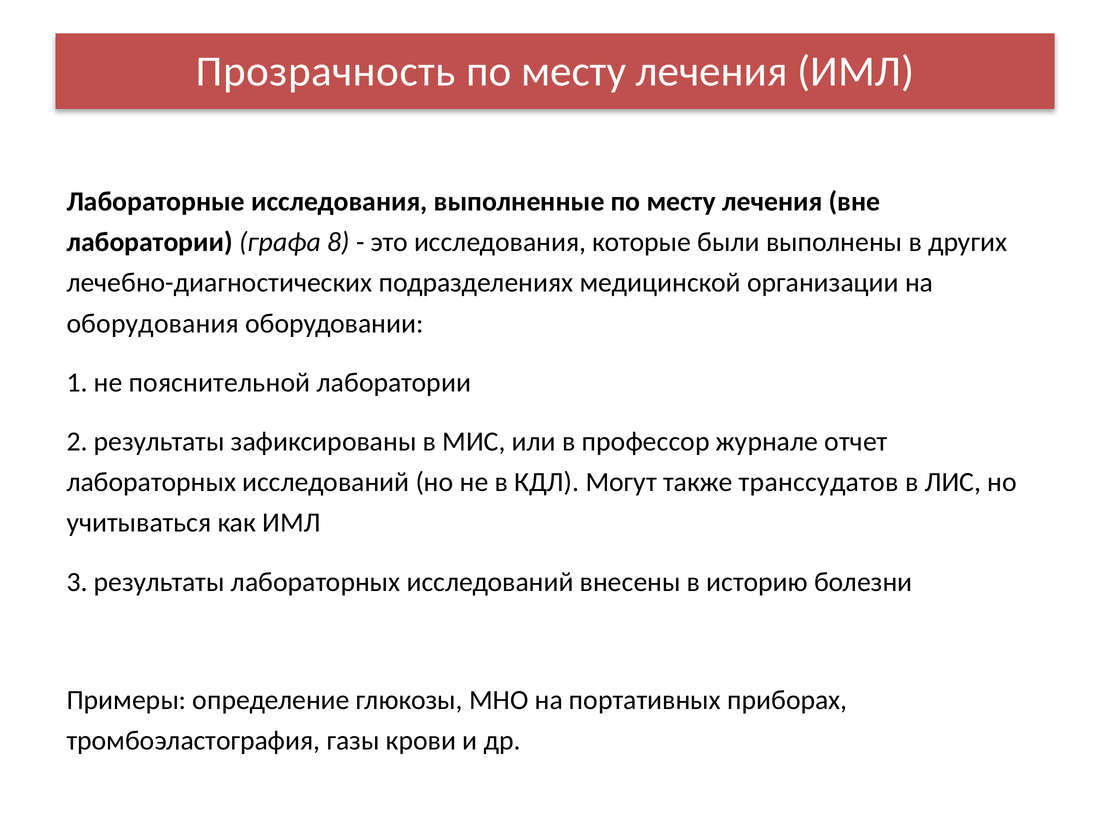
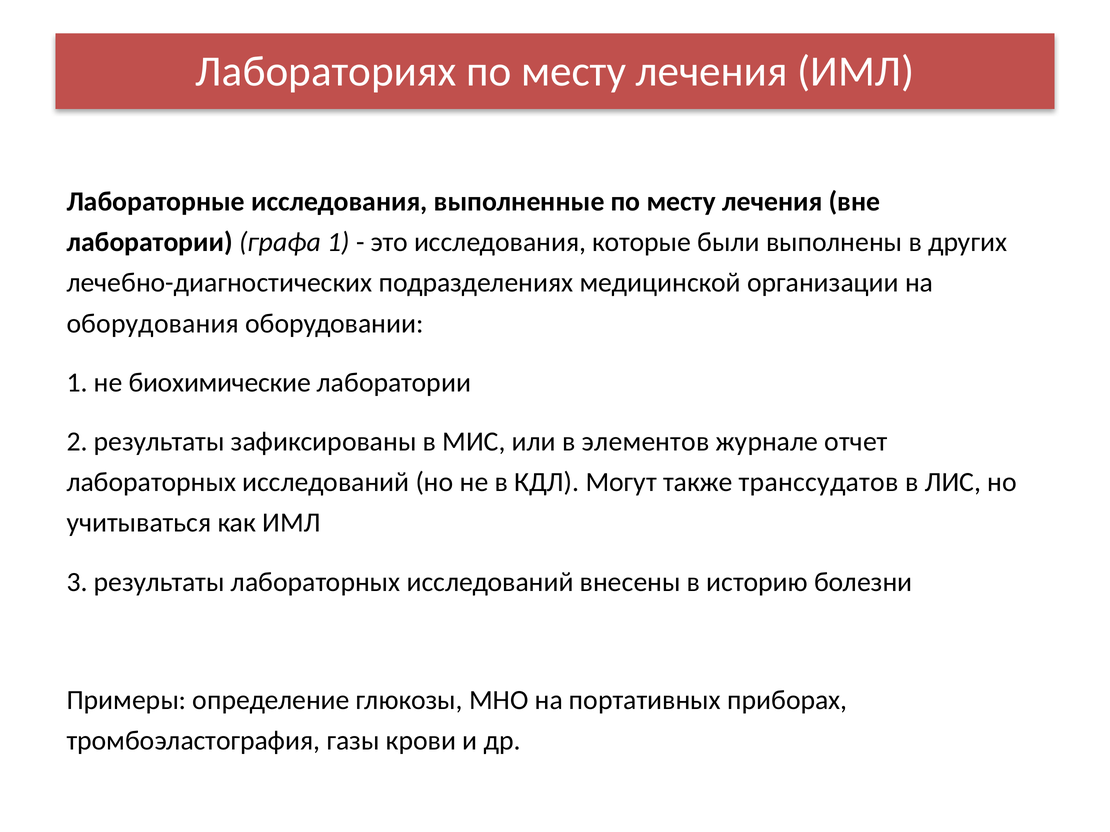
Прозрачность: Прозрачность -> Лабораториях (326, 72)
графа 8: 8 -> 1 (339, 242)
пояснительной: пояснительной -> биохимические (220, 383)
профессор: профессор -> элементов (646, 442)
